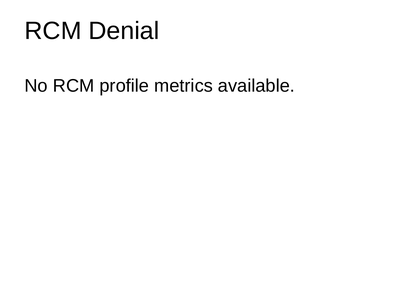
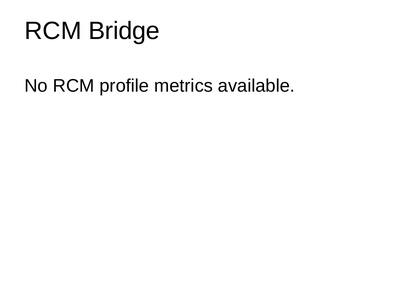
Denial: Denial -> Bridge (124, 31)
